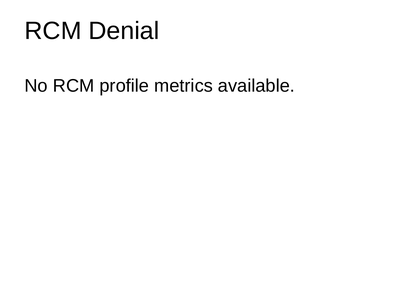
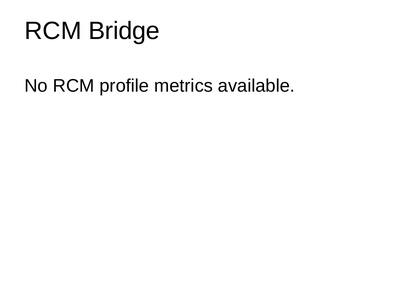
Denial: Denial -> Bridge (124, 31)
